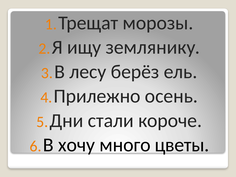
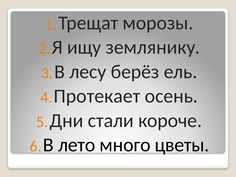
Прилежно: Прилежно -> Протекает (97, 96)
хочу: хочу -> лето (77, 145)
